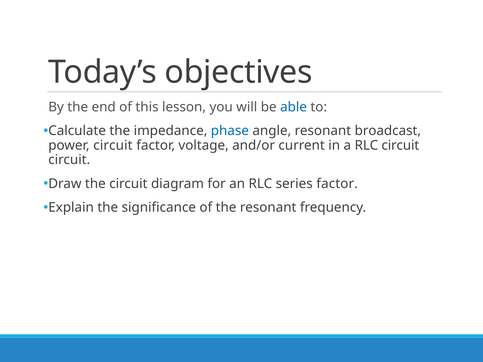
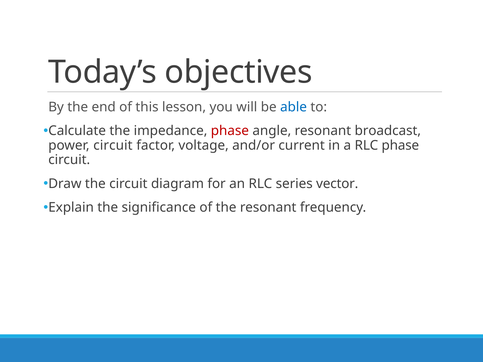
phase colour: blue -> red (230, 131)
RLC circuit: circuit -> phase (400, 145)
series factor: factor -> vector (337, 184)
